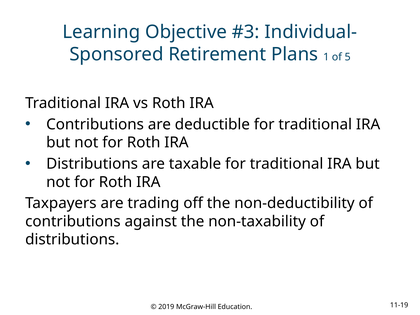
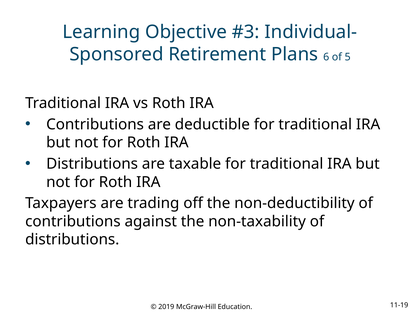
1: 1 -> 6 (326, 57)
